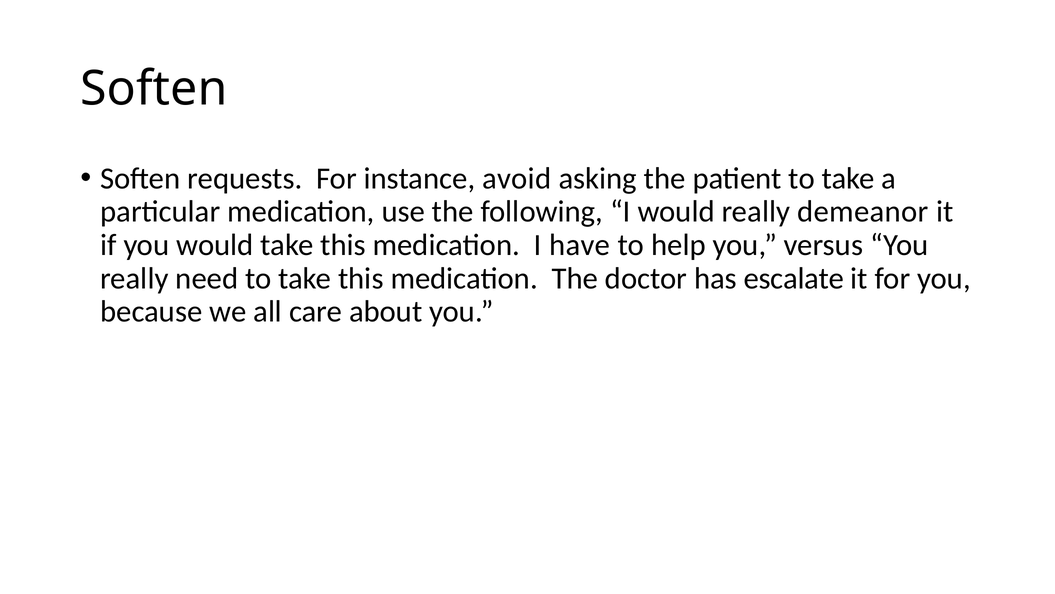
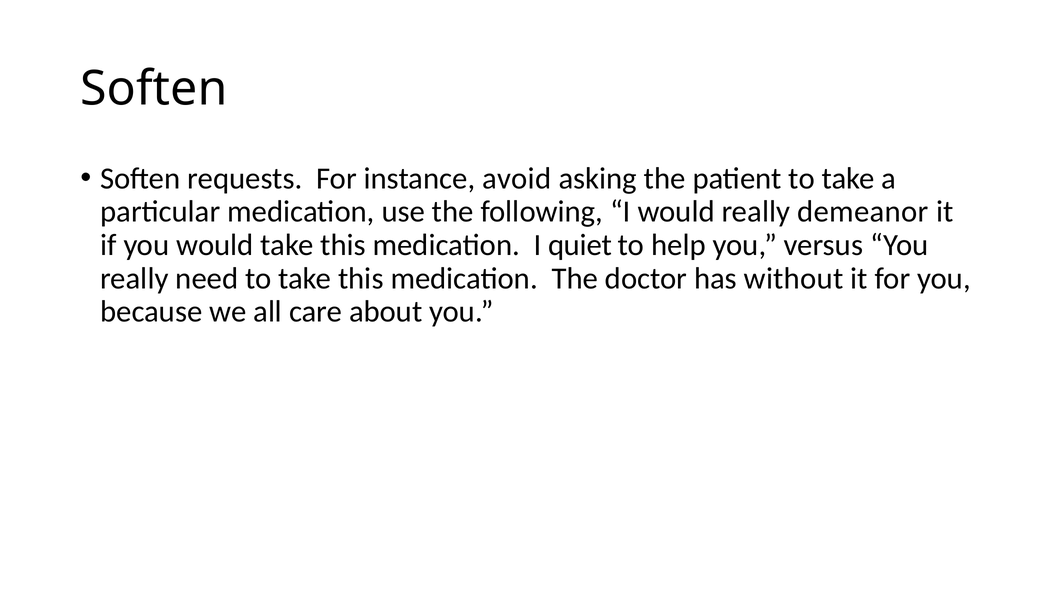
have: have -> quiet (580, 245)
escalate: escalate -> without (794, 278)
